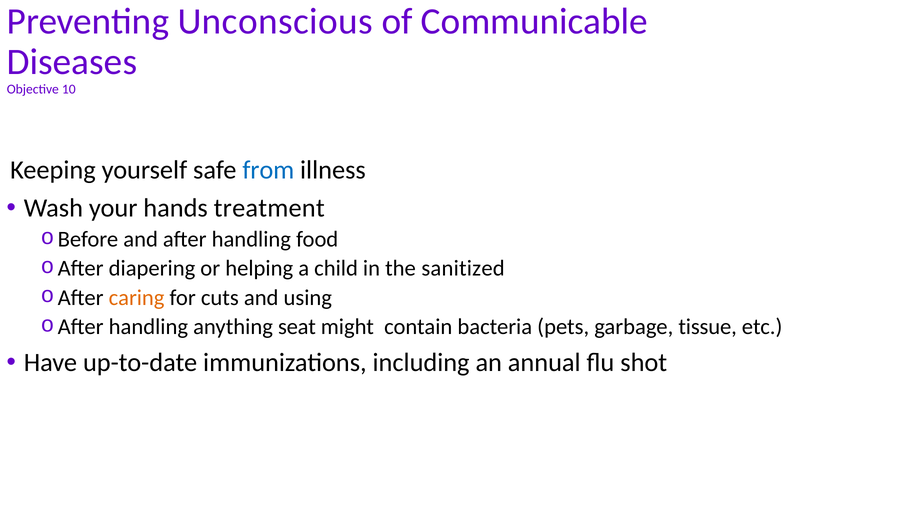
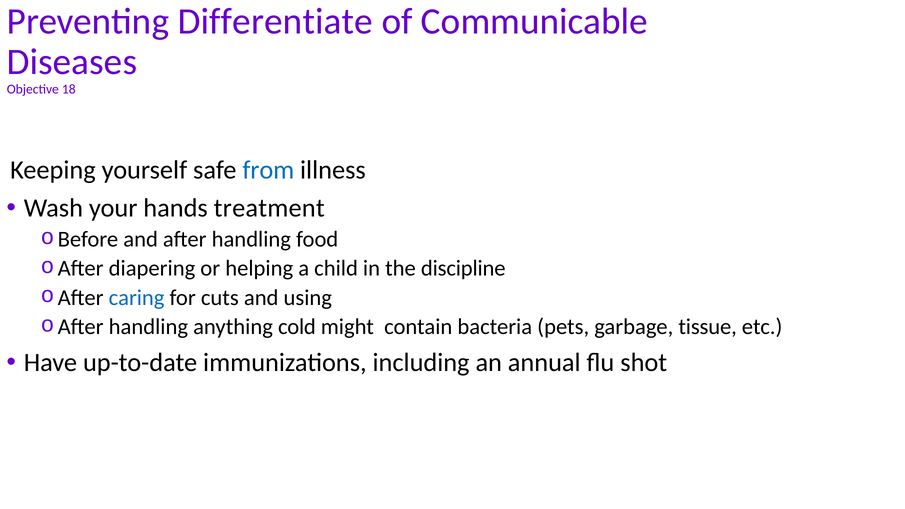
Unconscious: Unconscious -> Differentiate (275, 21)
10: 10 -> 18 (69, 89)
sanitized: sanitized -> discipline (463, 268)
caring colour: orange -> blue (137, 298)
seat: seat -> cold (297, 327)
